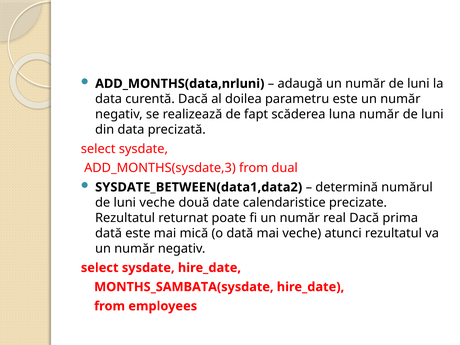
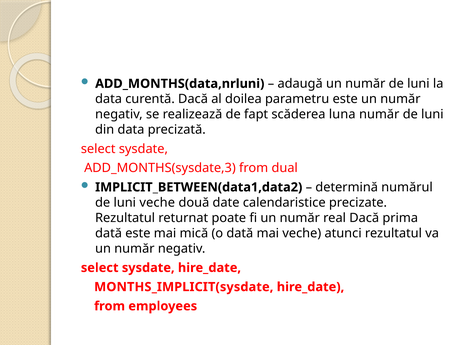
SYSDATE_BETWEEN(data1,data2: SYSDATE_BETWEEN(data1,data2 -> IMPLICIT_BETWEEN(data1,data2 (199, 187)
MONTHS_SAMBATA(sysdate: MONTHS_SAMBATA(sysdate -> MONTHS_IMPLICIT(sysdate (184, 287)
